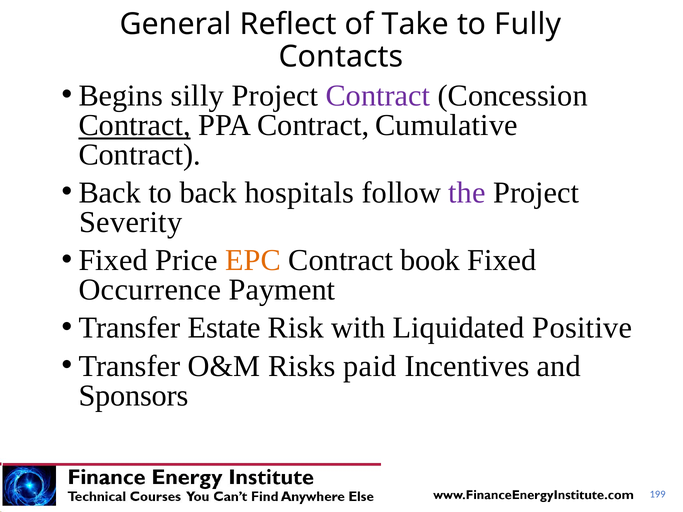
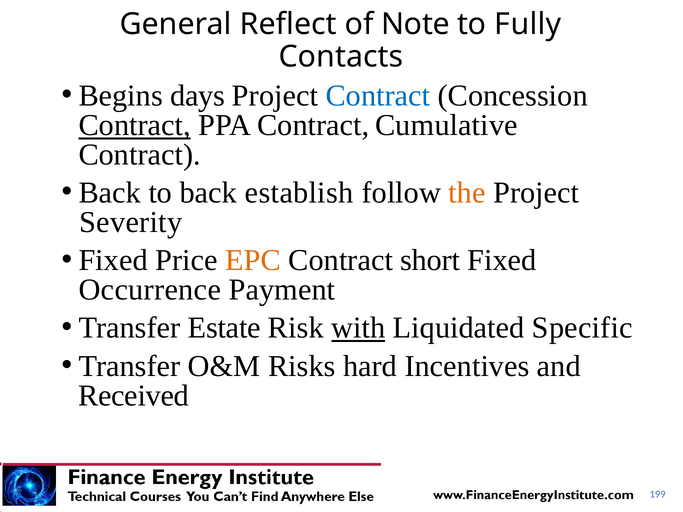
Take: Take -> Note (415, 24)
silly: silly -> days (198, 96)
Contract colour: purple -> blue (378, 96)
hospitals: hospitals -> establish (299, 193)
the colour: purple -> orange (467, 193)
book: book -> short (430, 261)
with underline: none -> present (358, 328)
Positive: Positive -> Specific (582, 328)
paid: paid -> hard (370, 366)
Sponsors: Sponsors -> Received (134, 396)
